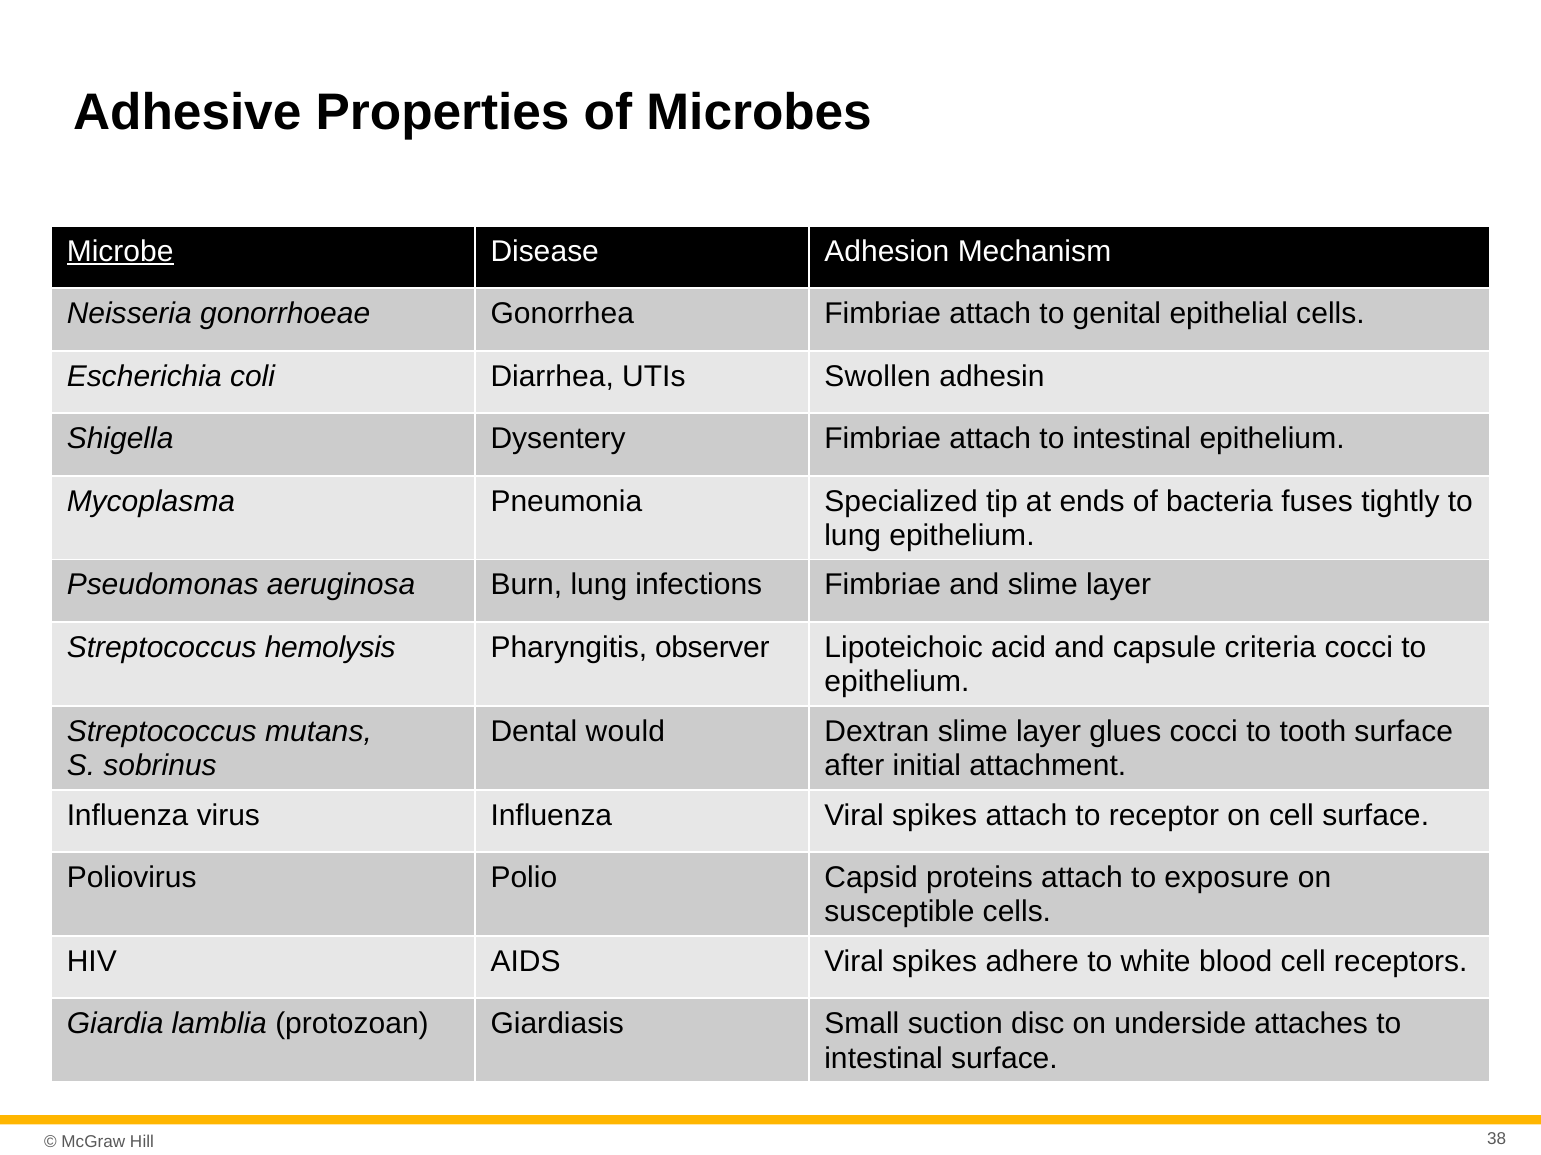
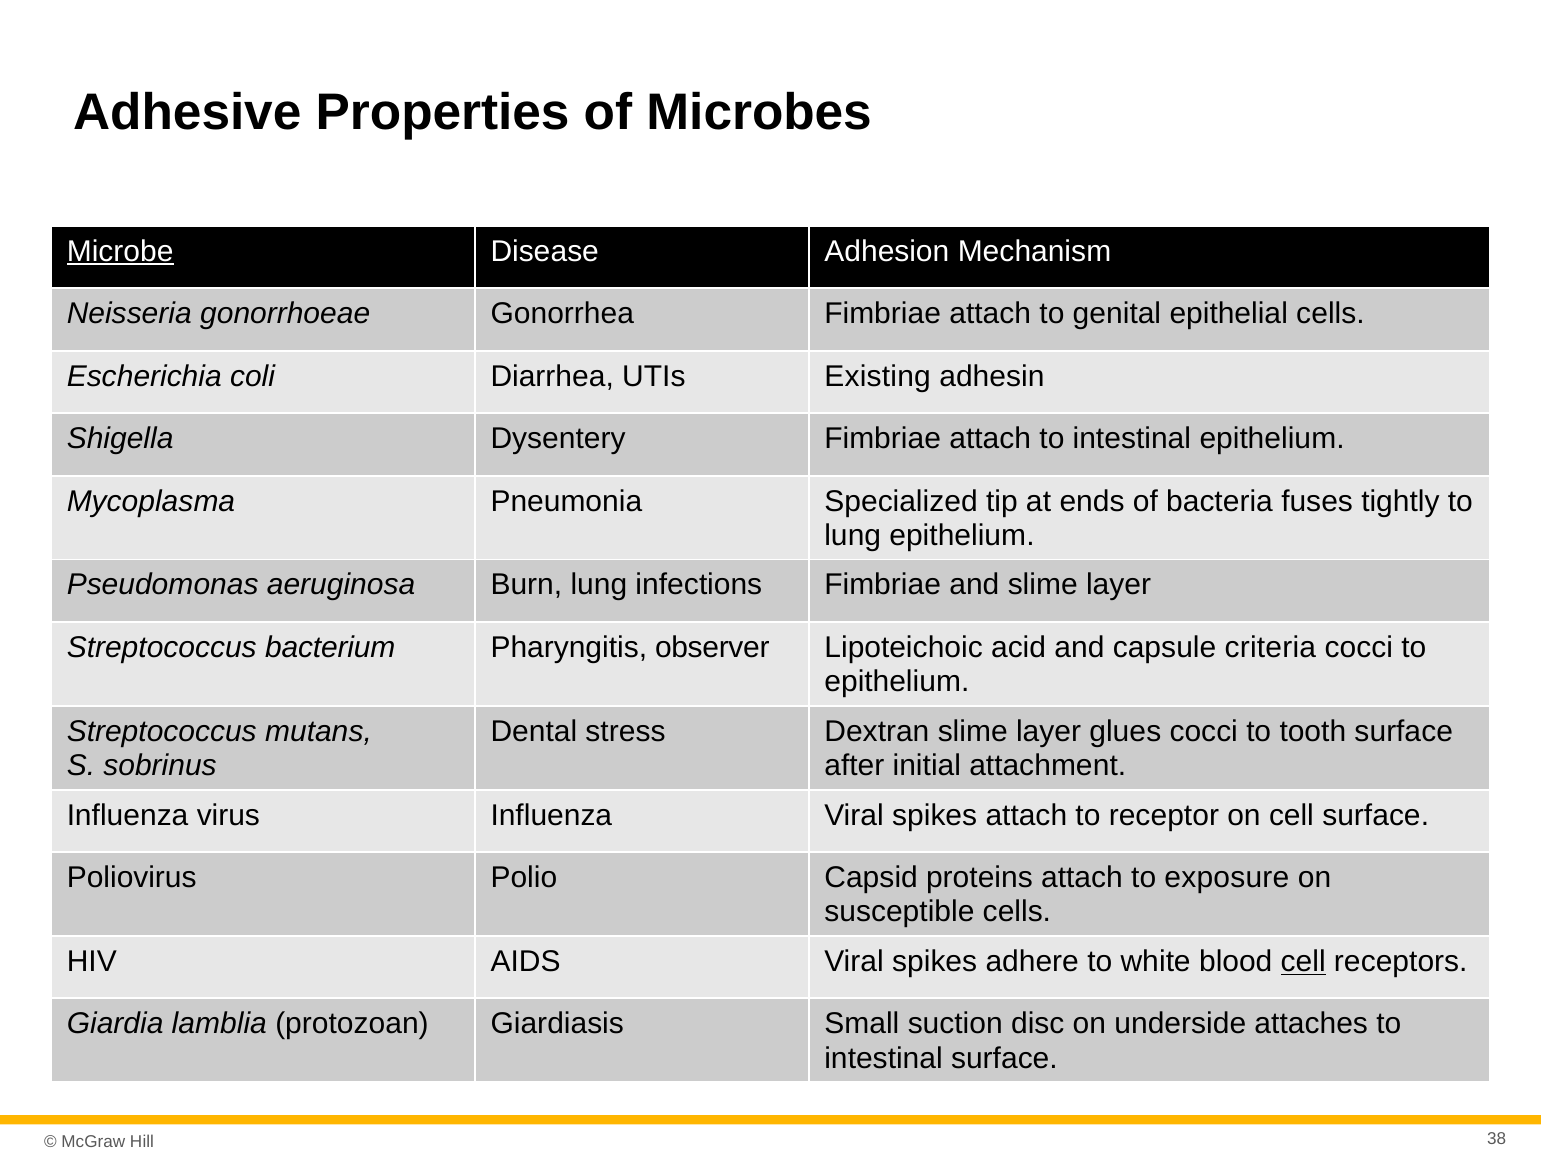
Swollen: Swollen -> Existing (878, 377)
hemolysis: hemolysis -> bacterium (330, 648)
would: would -> stress (626, 732)
cell underline: none -> present (1303, 962)
